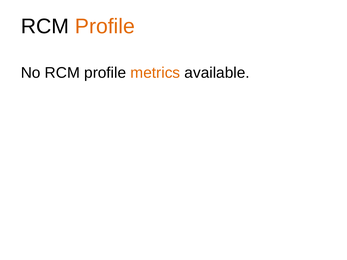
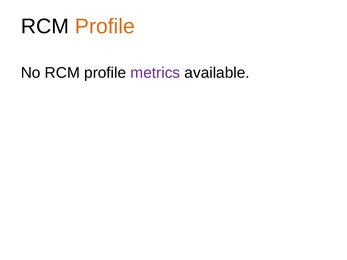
metrics colour: orange -> purple (155, 73)
